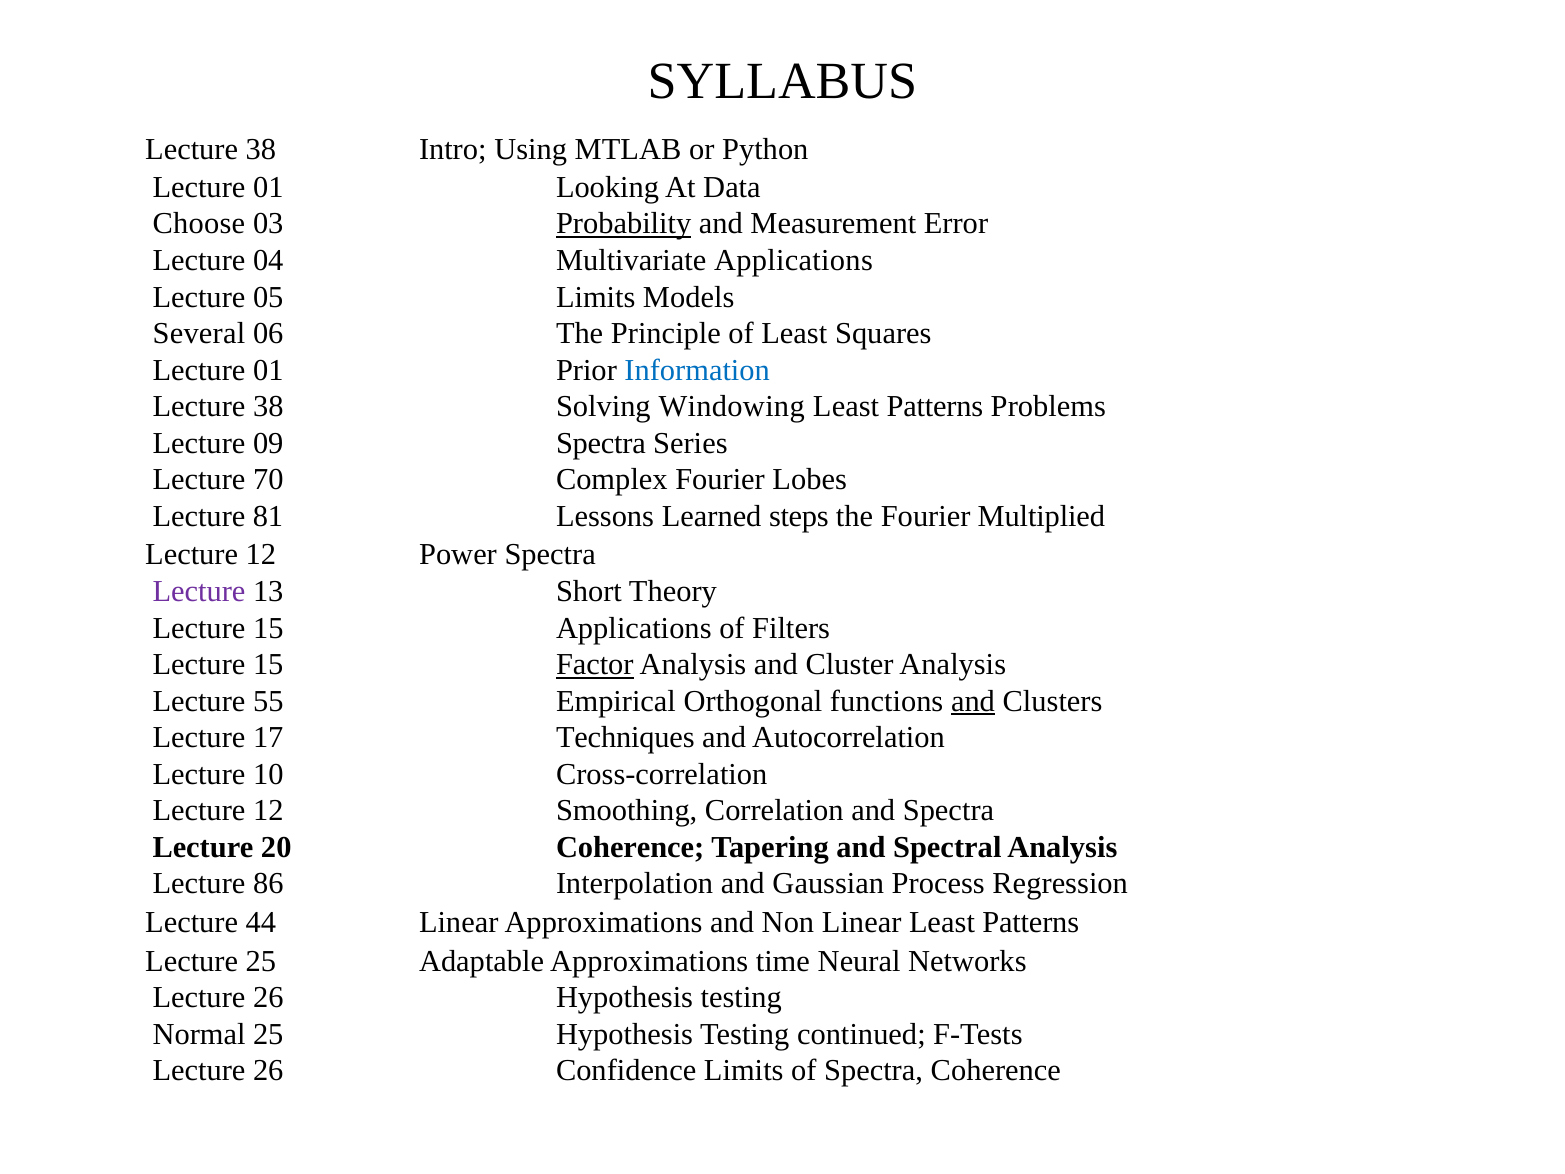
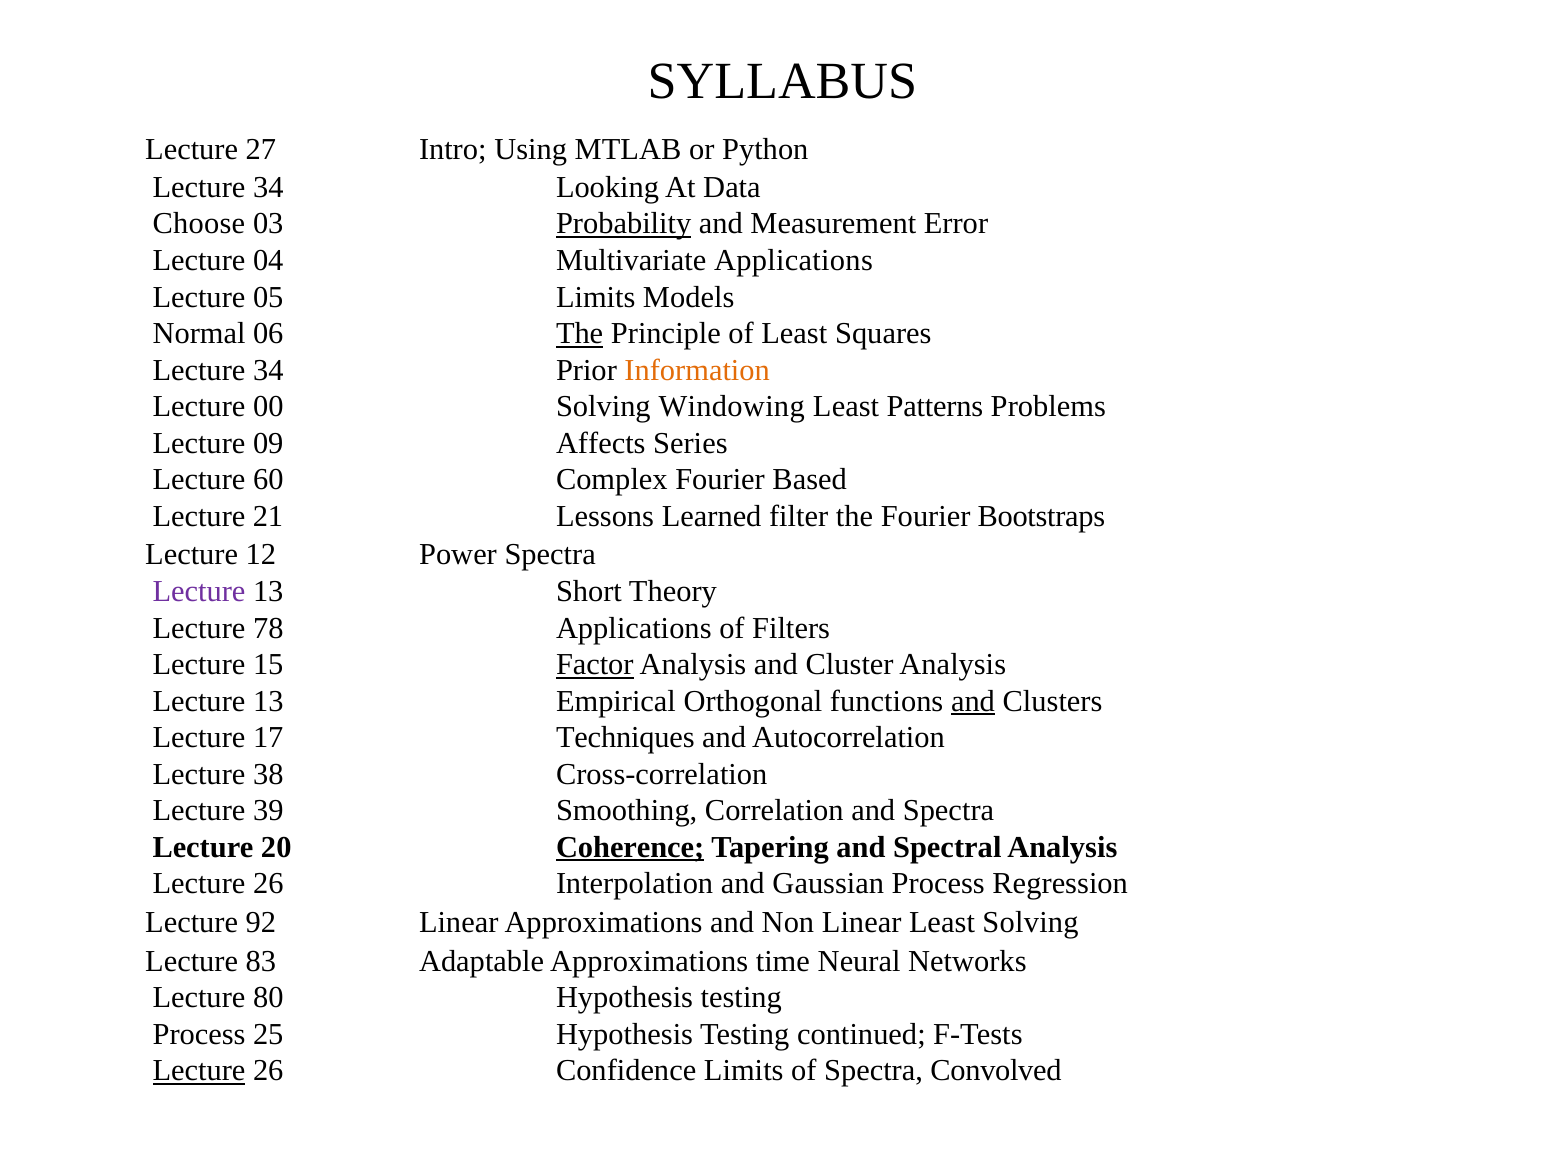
38: 38 -> 27 (261, 150)
01: 01 -> 34 (268, 187)
Several: Several -> Normal (199, 333)
The underline: none -> present (580, 333)
01: 01 -> 34 (268, 370)
Information colour: blue -> orange (697, 370)
38: 38 -> 00 (268, 407)
09 Spectra: Spectra -> Affects (601, 443)
70: 70 -> 60 (268, 480)
Lobes: Lobes -> Based (810, 480)
81: 81 -> 21 (268, 516)
steps: steps -> filter (799, 516)
Multiplied: Multiplied -> Bootstraps (1041, 516)
15: 15 -> 78 (268, 628)
55: 55 -> 13 (268, 701)
10: 10 -> 38 (268, 774)
12: 12 -> 39 (268, 811)
Coherence underline: none -> present (630, 847)
86: 86 -> 26 (268, 884)
44: 44 -> 92 (261, 922)
Linear Least Patterns: Patterns -> Solving (1031, 922)
Lecture 25: 25 -> 83 (261, 961)
26: 26 -> 80 (268, 998)
Normal: Normal -> Process (199, 1034)
Lecture underline: none -> present (199, 1071)
Spectra Coherence: Coherence -> Convolved (996, 1071)
